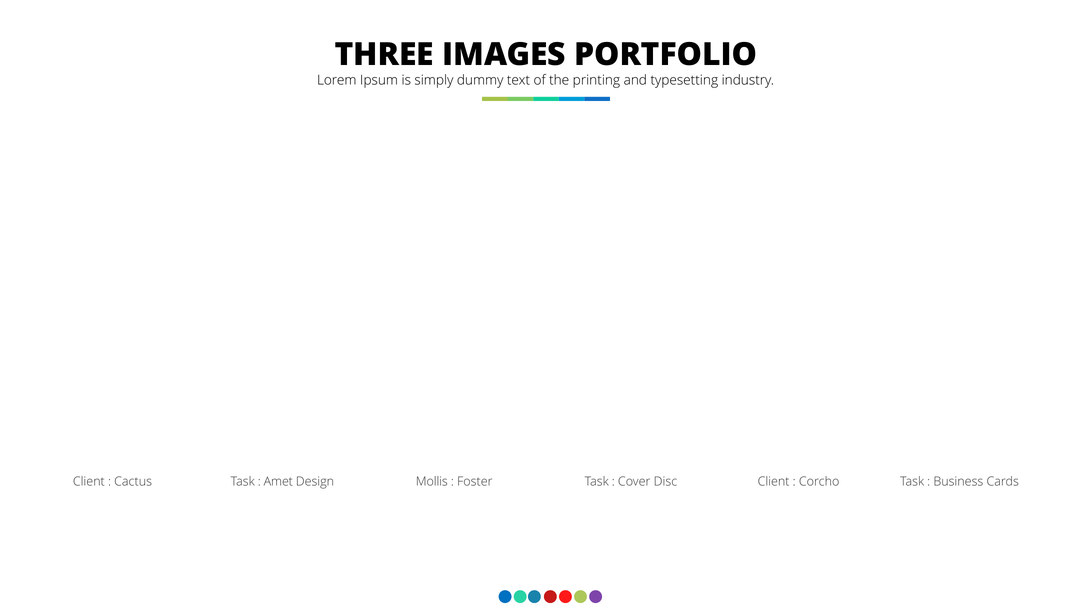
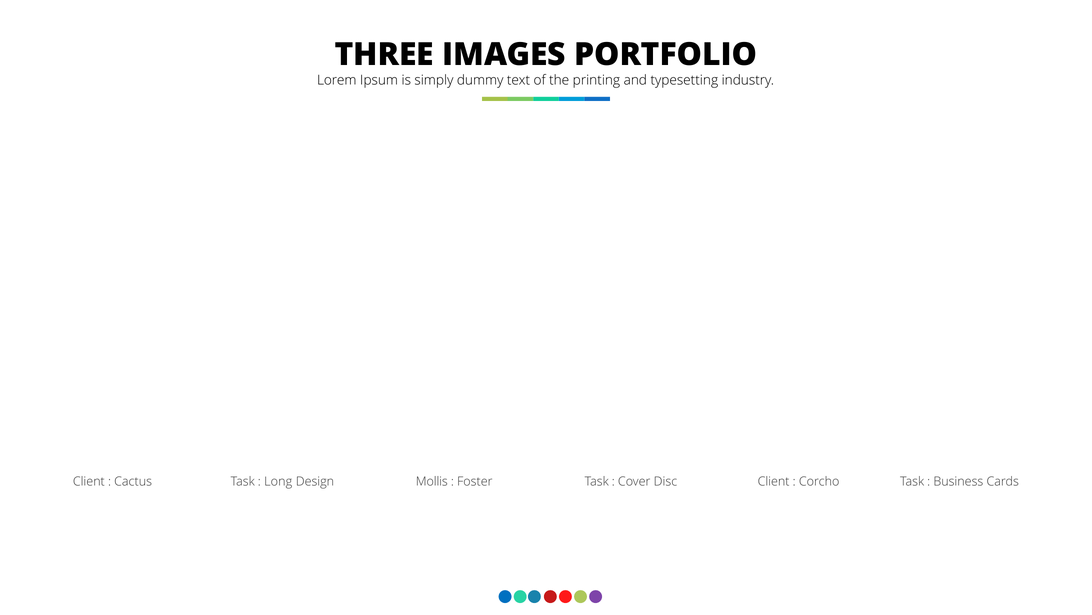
Amet: Amet -> Long (278, 481)
